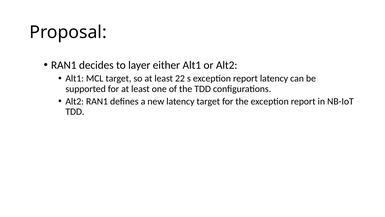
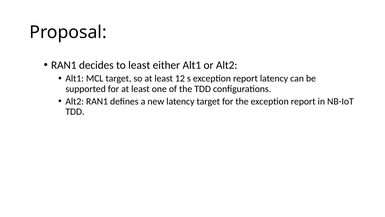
to layer: layer -> least (139, 65)
22: 22 -> 12 (180, 78)
